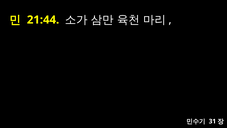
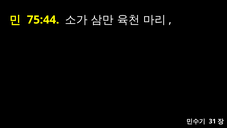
21:44: 21:44 -> 75:44 (43, 20)
